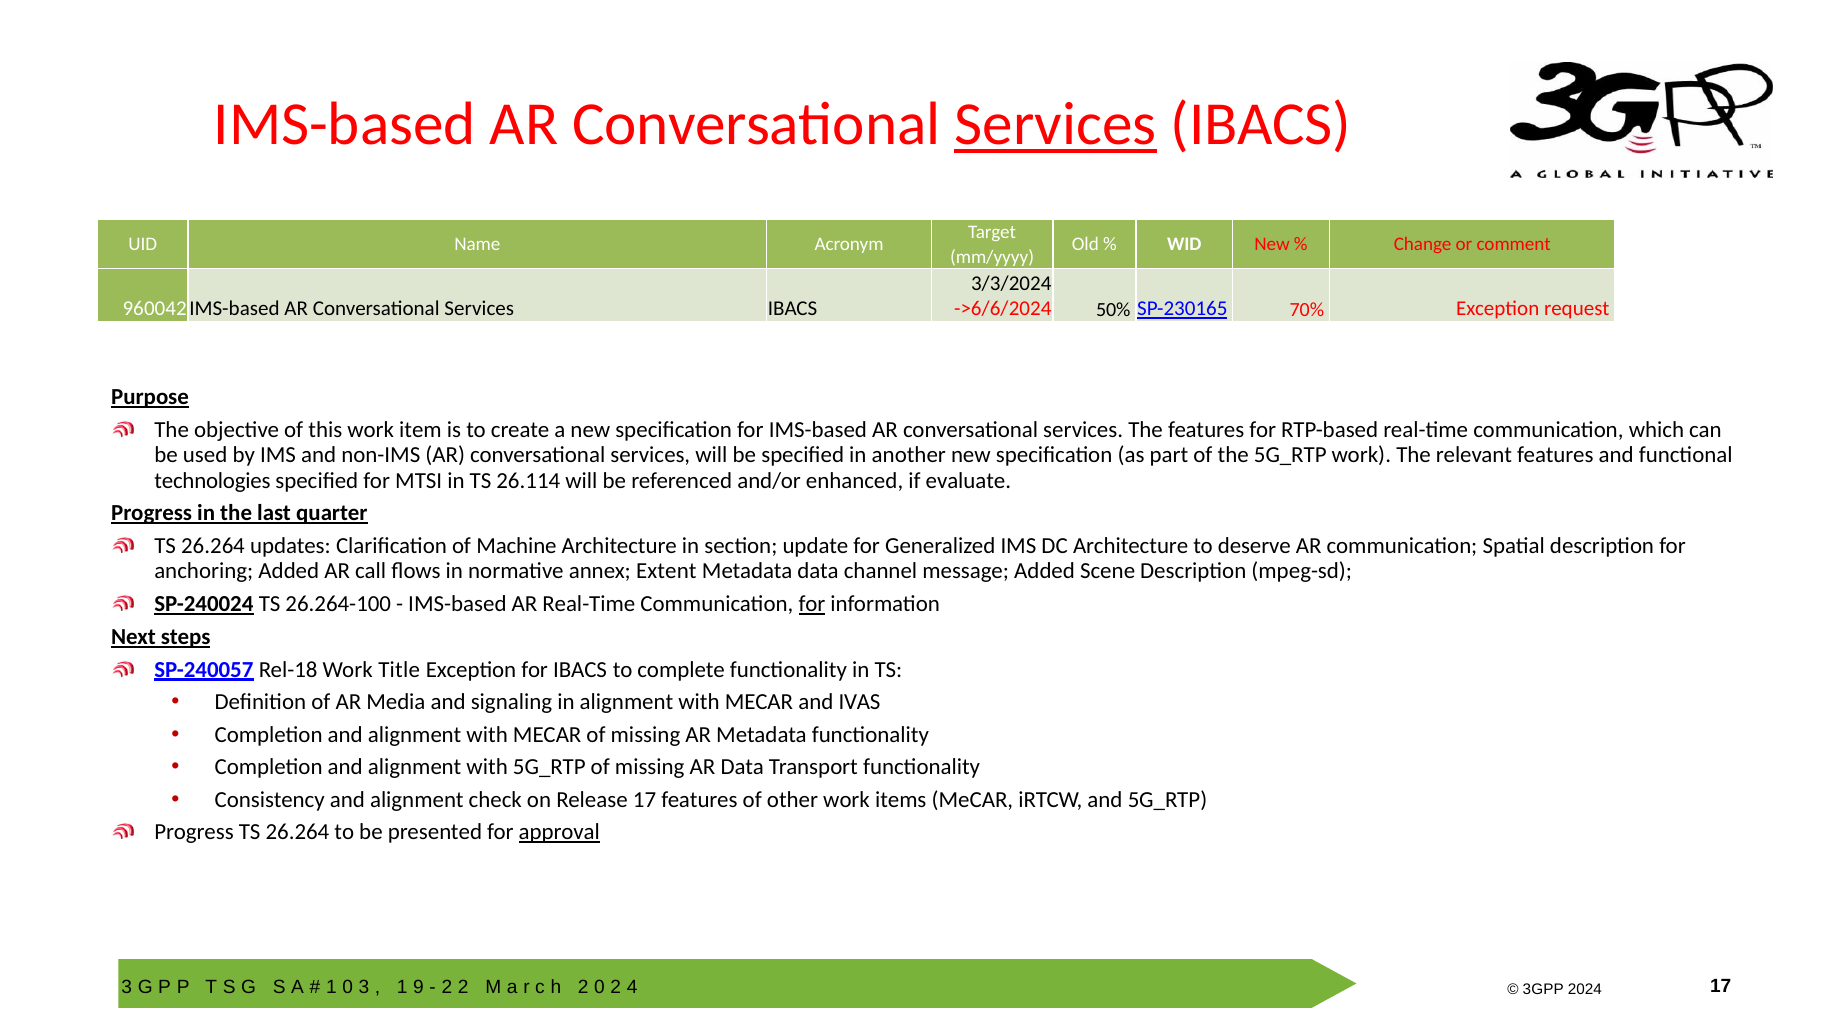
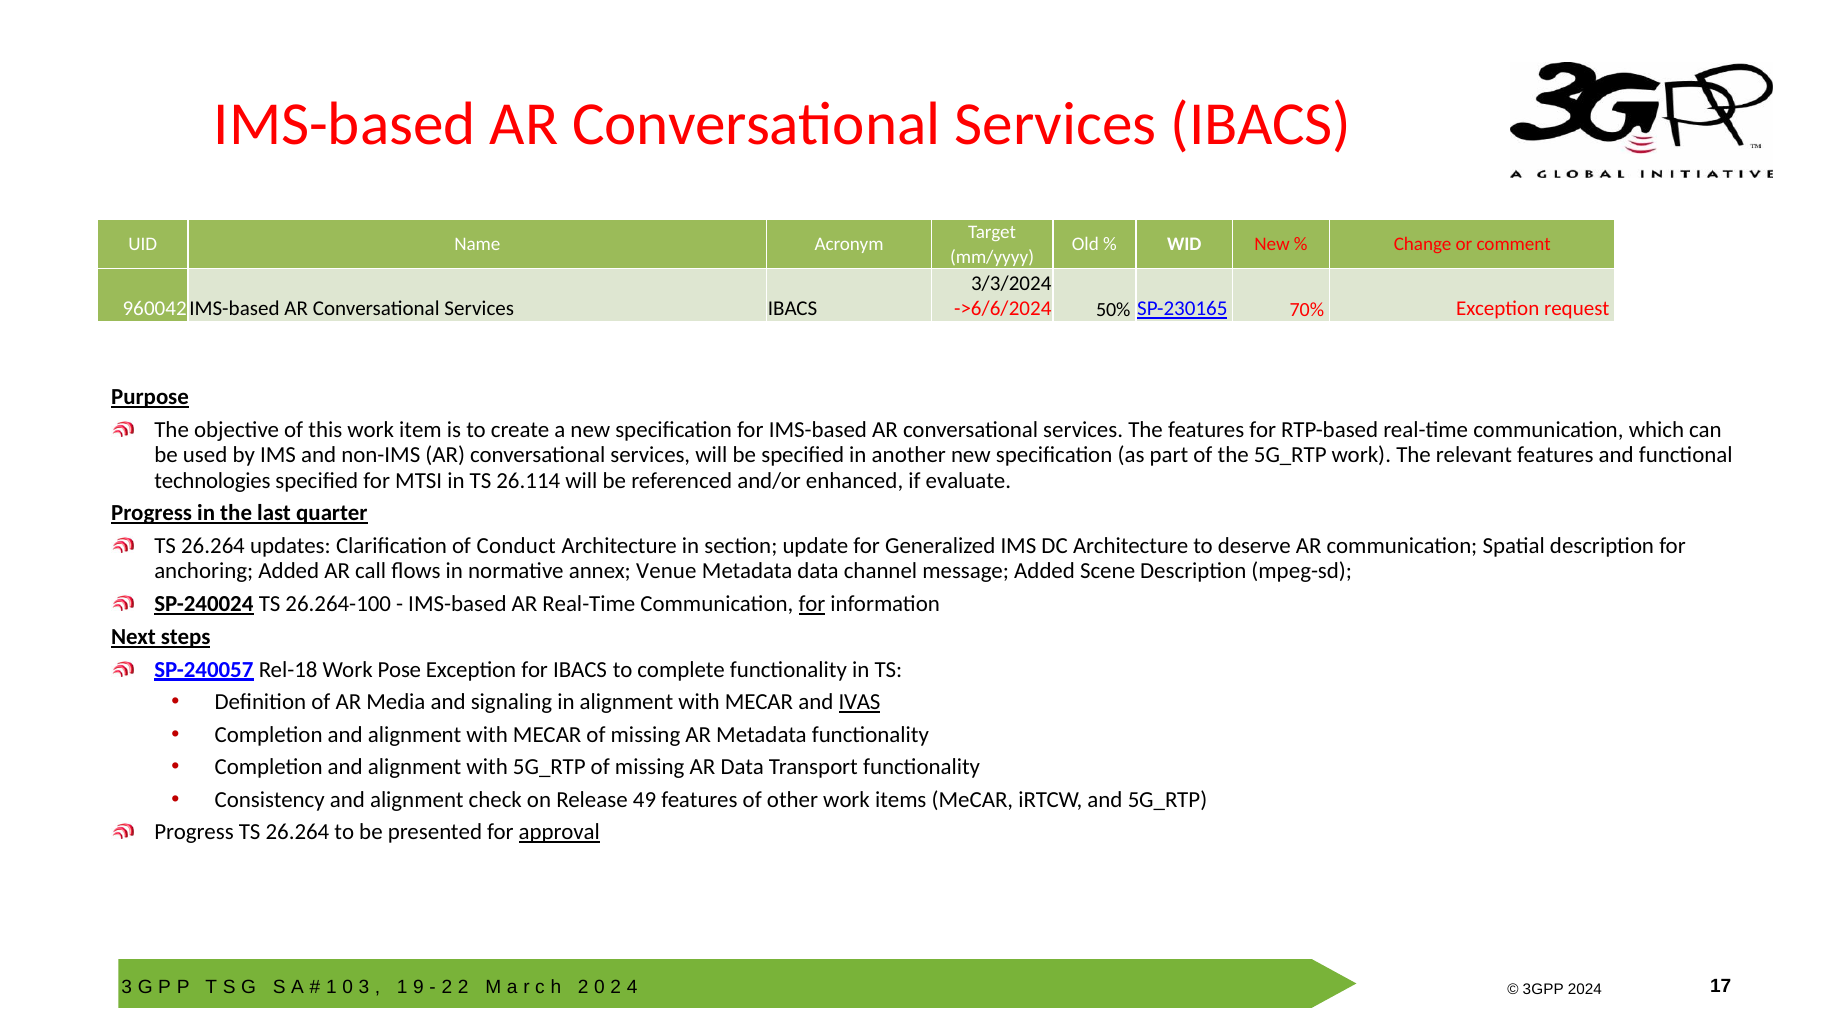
Services underline: present -> none (1056, 125)
Machine: Machine -> Conduct (516, 546)
Extent: Extent -> Venue (666, 571)
Title: Title -> Pose (399, 670)
IVAS underline: none -> present (859, 702)
Release 17: 17 -> 49 (645, 800)
